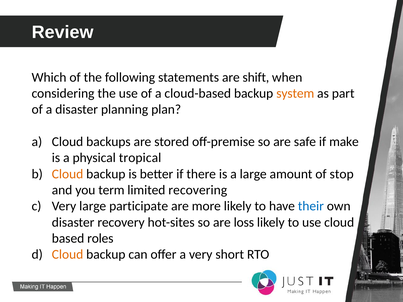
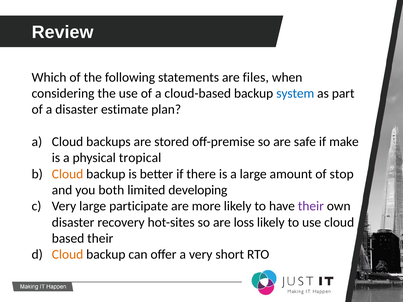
shift: shift -> files (256, 77)
system colour: orange -> blue (295, 94)
planning: planning -> estimate (125, 110)
term: term -> both (111, 190)
recovering: recovering -> developing (198, 190)
their colour: blue -> purple (311, 206)
based roles: roles -> their (100, 239)
